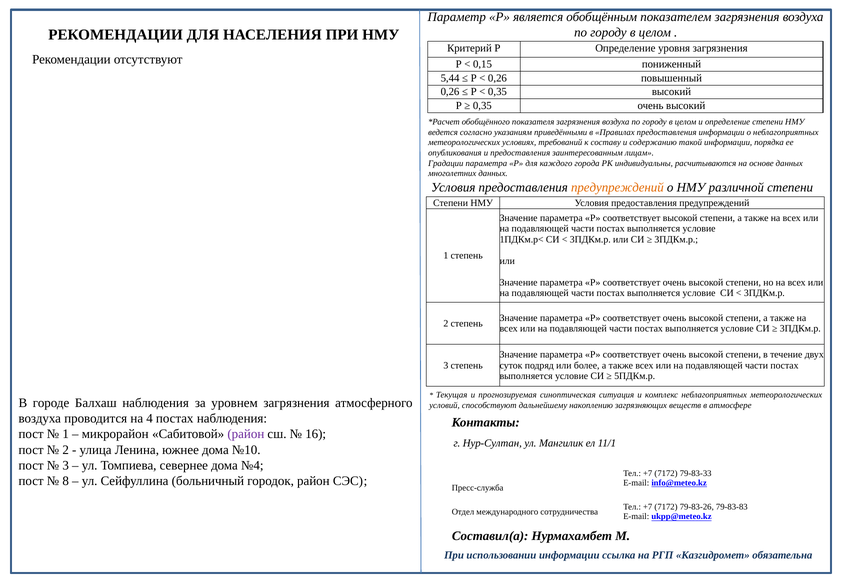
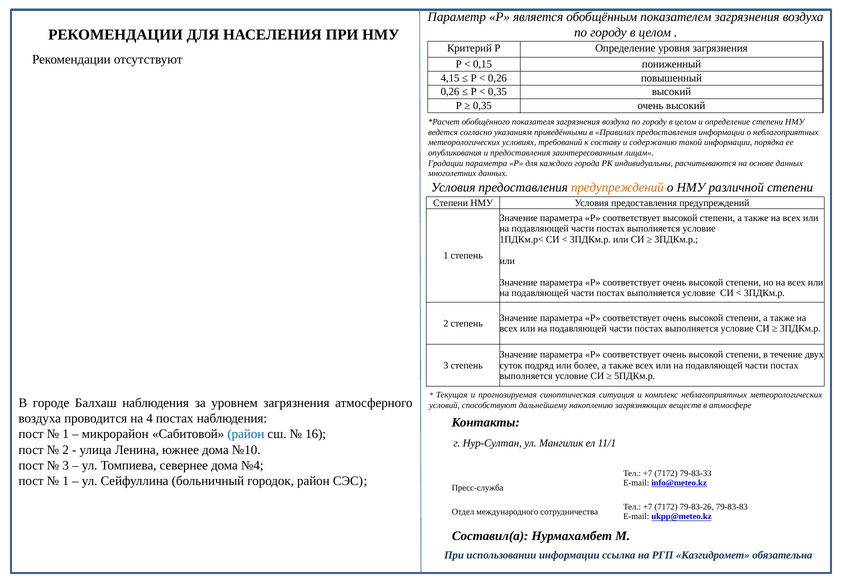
5,44: 5,44 -> 4,15 (450, 78)
район colour: purple -> blue (246, 434)
8: 8 -> 1 (66, 481)
